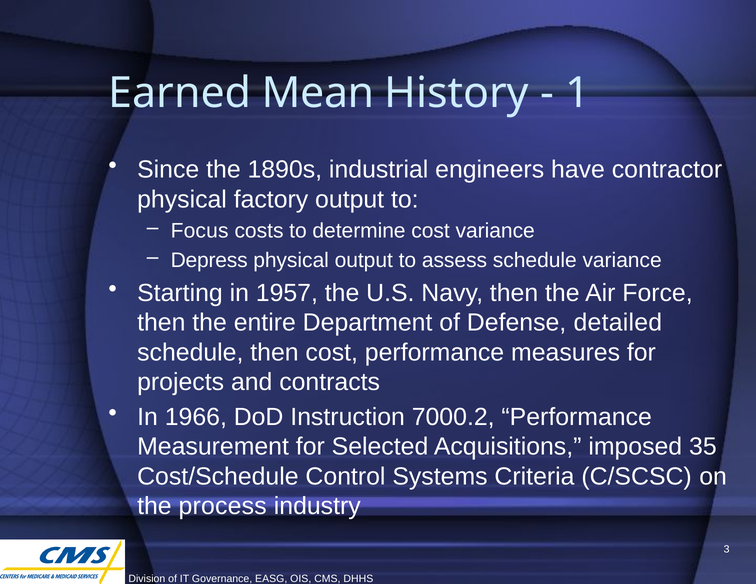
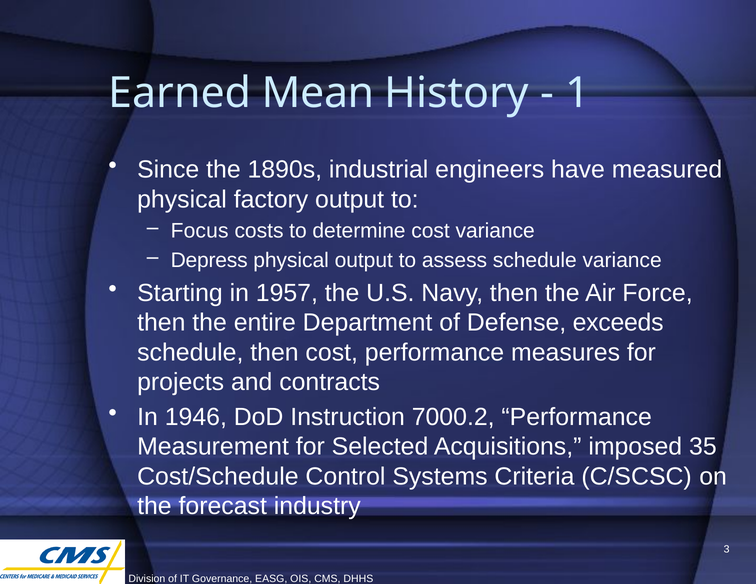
contractor: contractor -> measured (667, 170)
detailed: detailed -> exceeds (618, 323)
1966: 1966 -> 1946 (196, 417)
process: process -> forecast (223, 506)
